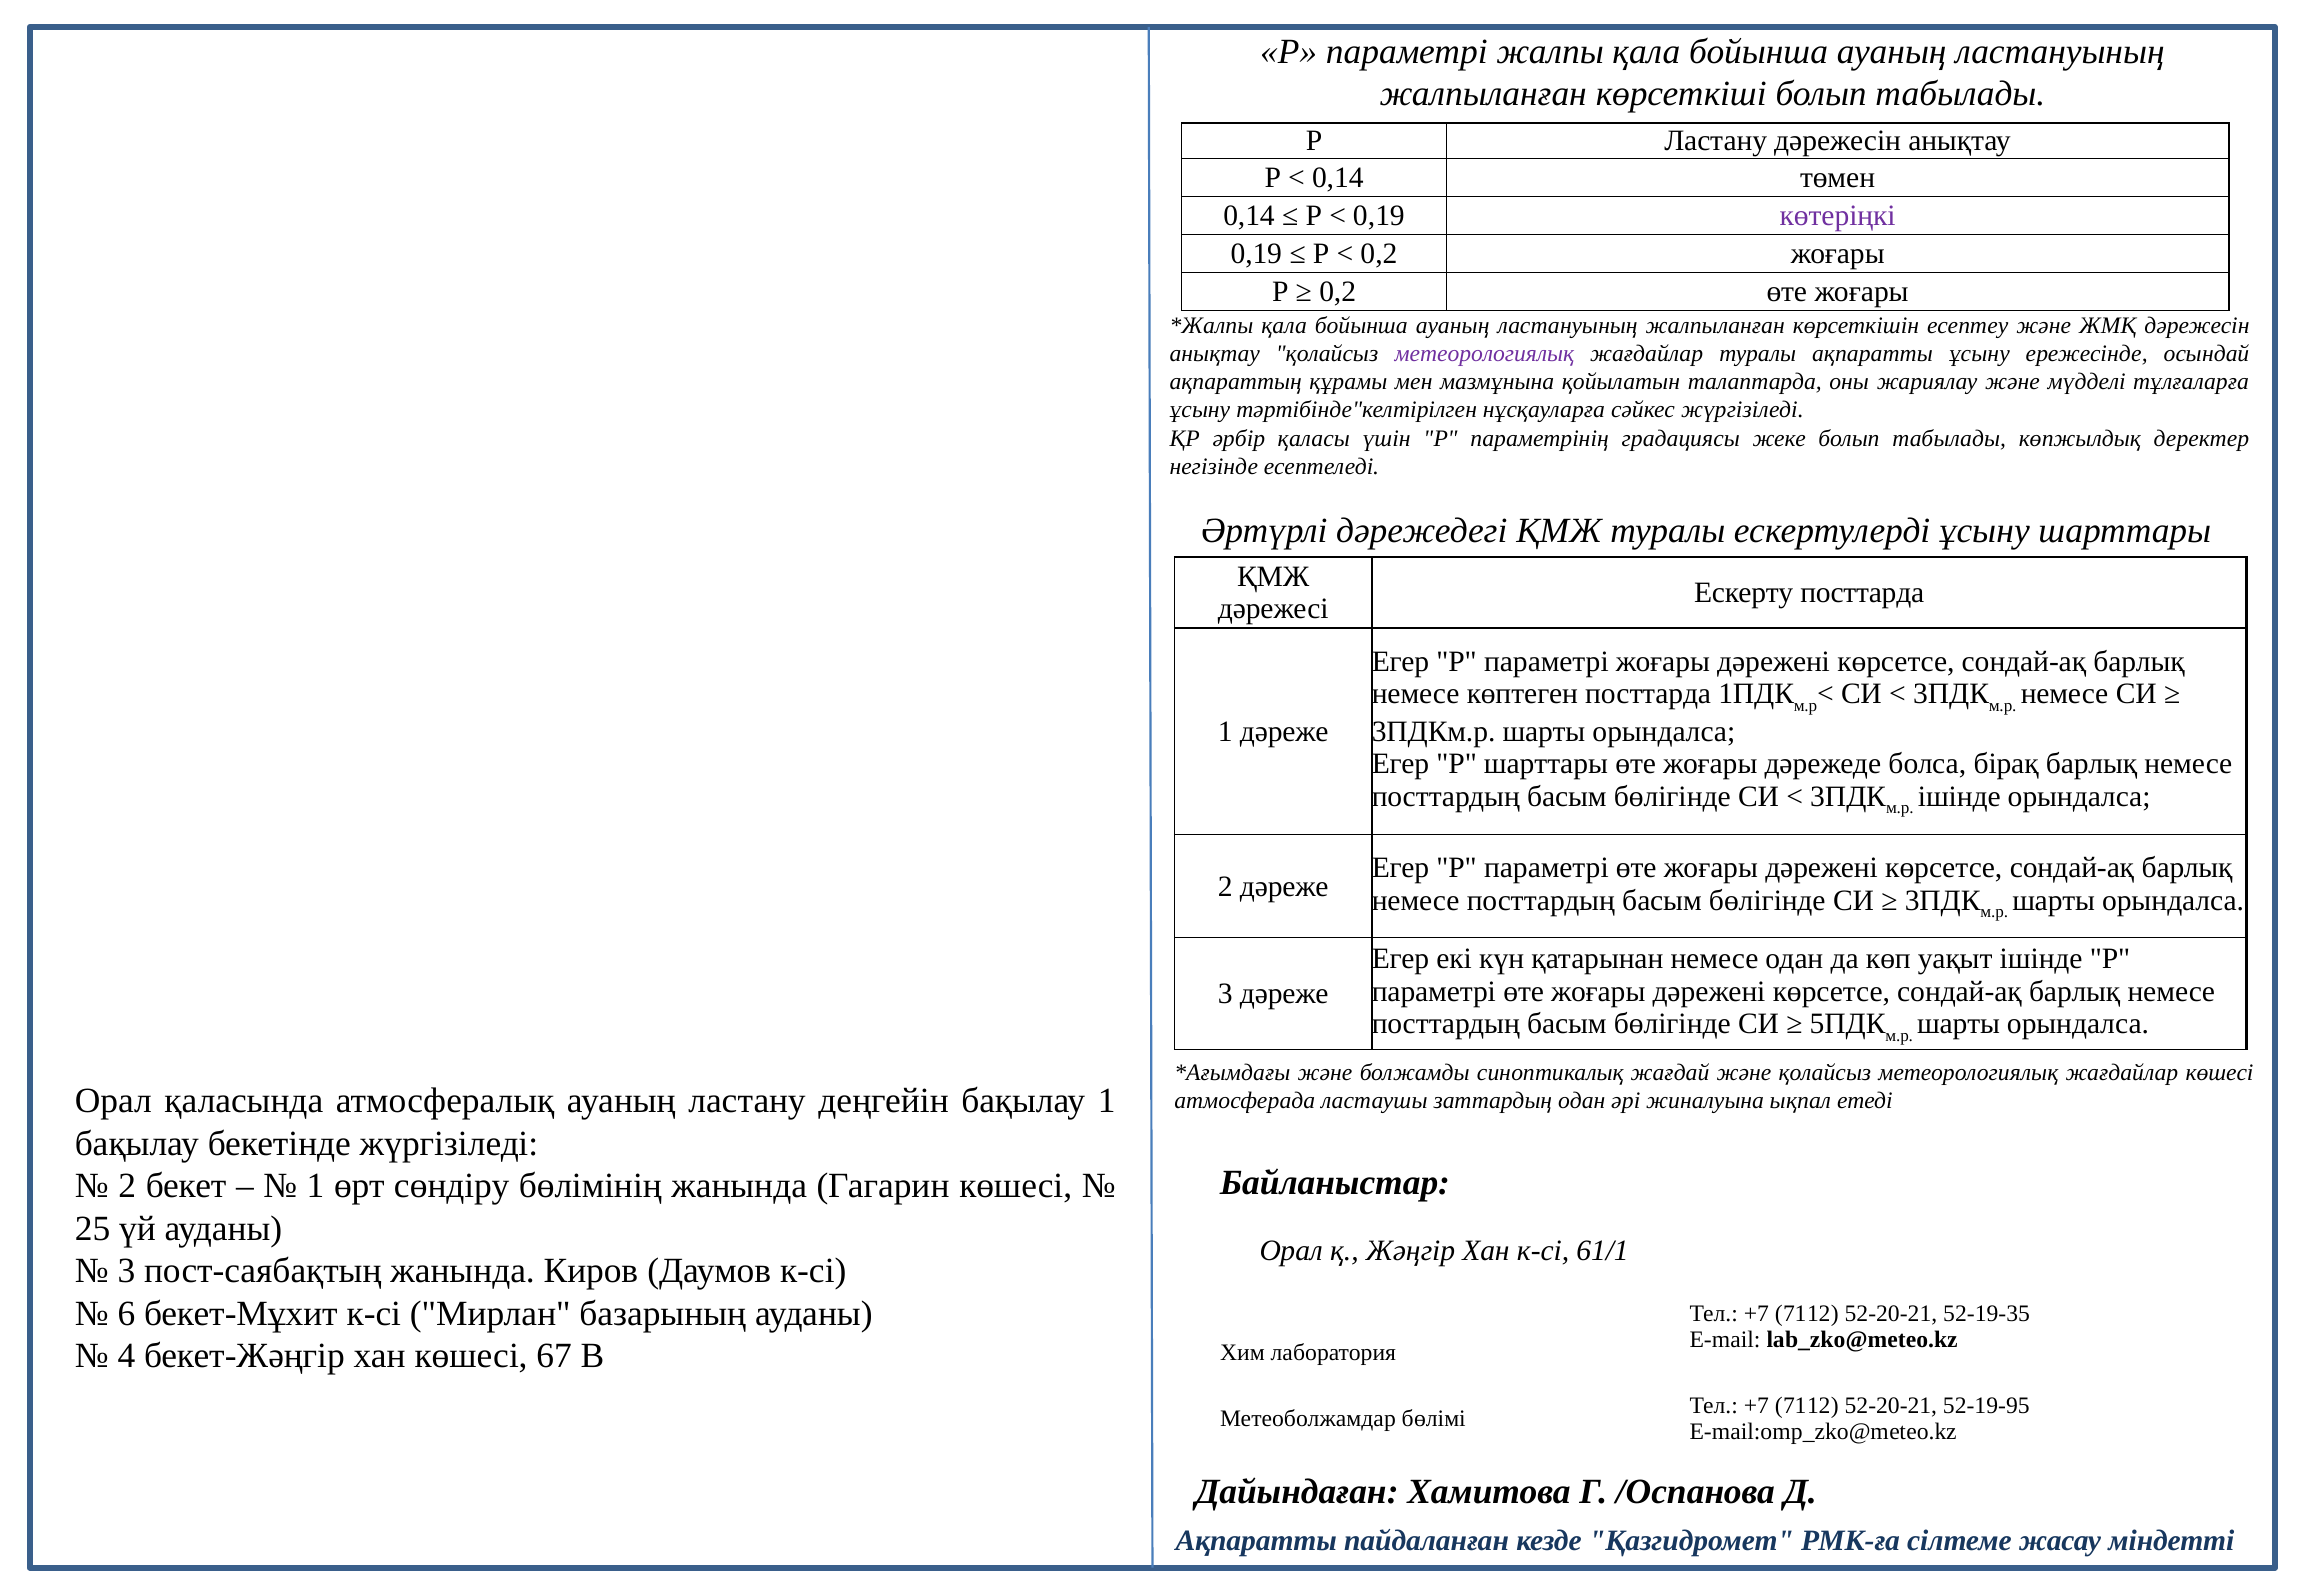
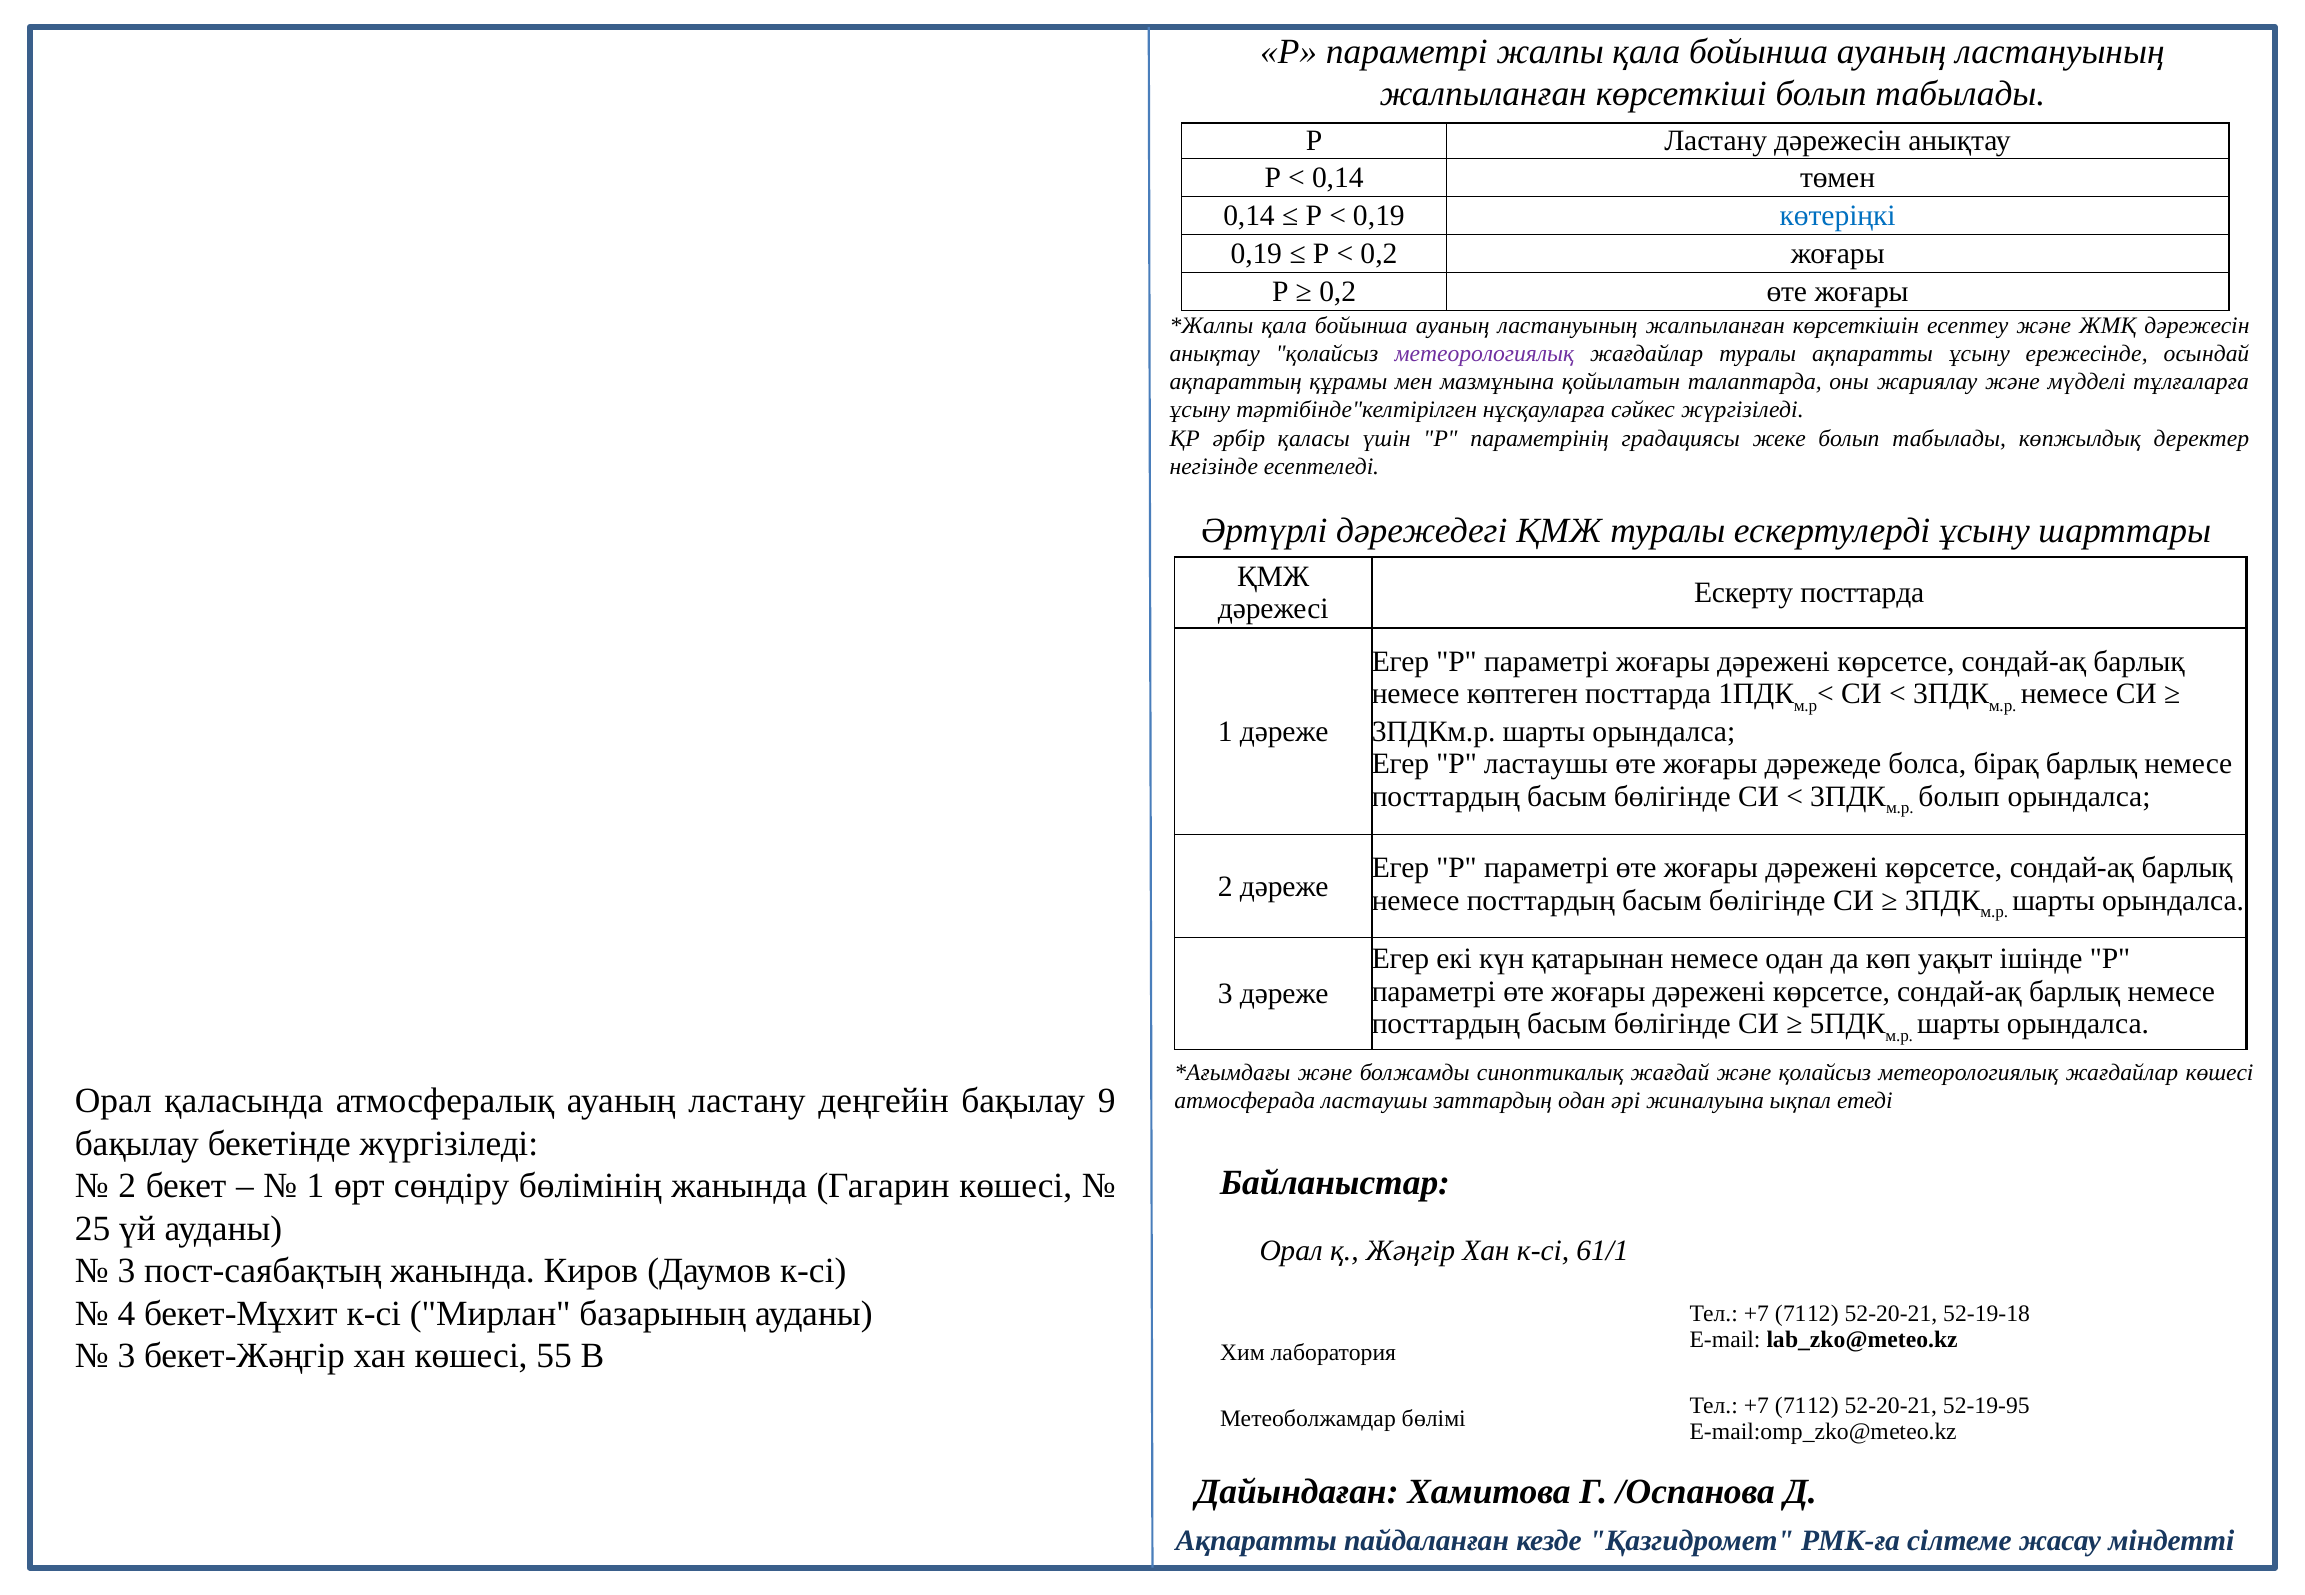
көтеріңкі colour: purple -> blue (1838, 216)
P шарттары: шарттары -> ластаушы (1546, 764)
ішінде: ішінде -> болып (1959, 797)
бақылау 1: 1 -> 9 (1107, 1102)
6: 6 -> 4 (126, 1314)
52-19-35: 52-19-35 -> 52-19-18 (1987, 1314)
4: 4 -> 3 (126, 1357)
67: 67 -> 55 (554, 1357)
